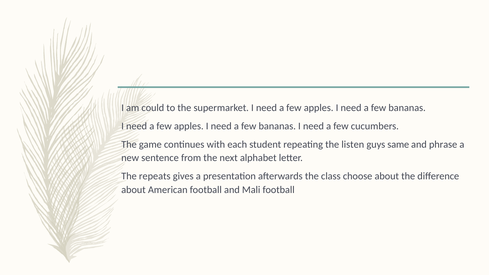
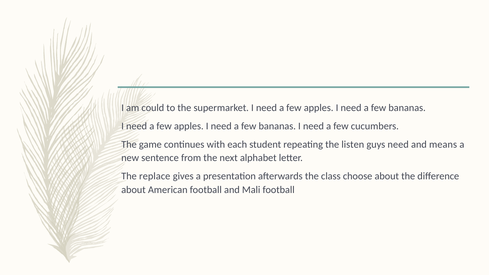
guys same: same -> need (398, 144)
phrase: phrase -> means (443, 144)
repeats: repeats -> replace (155, 176)
